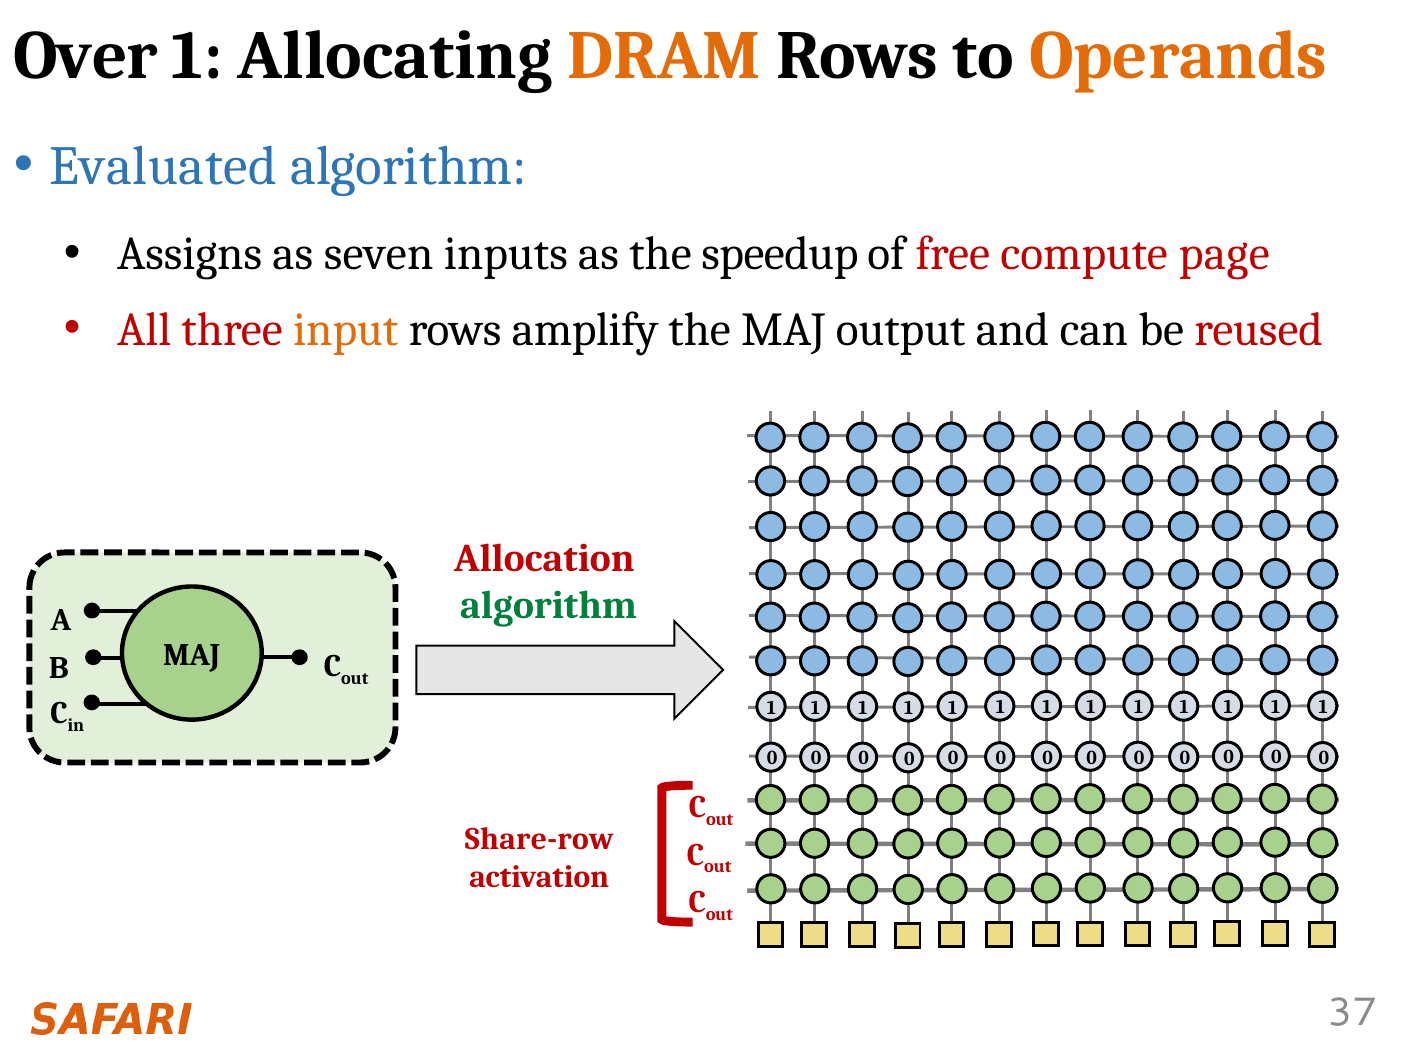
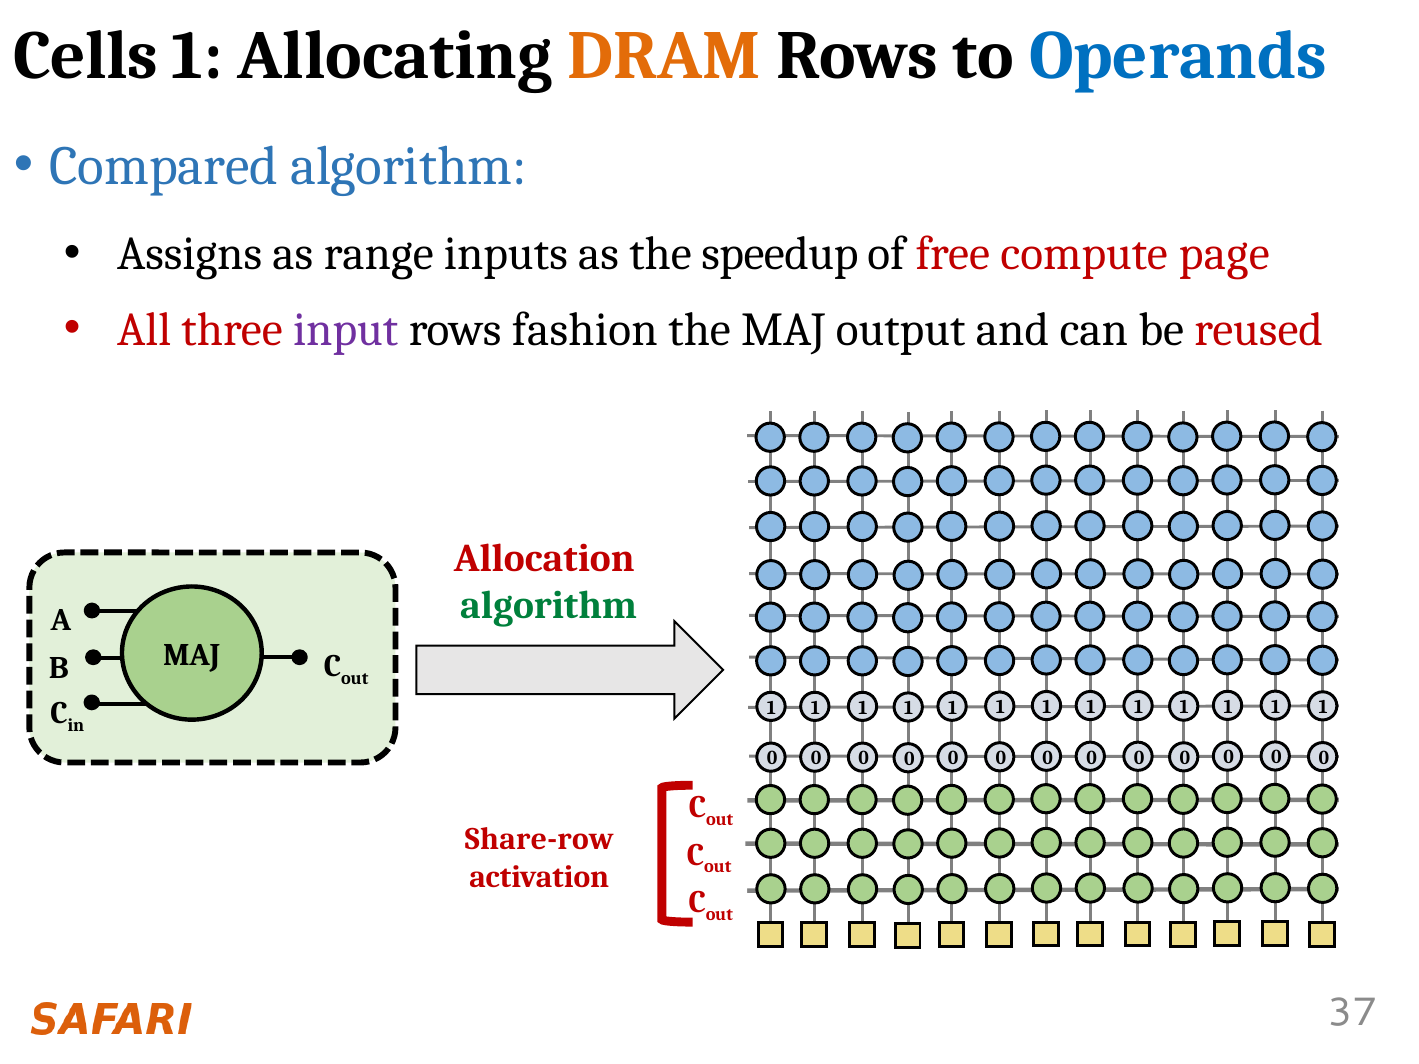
Over: Over -> Cells (86, 56)
Operands colour: orange -> blue (1178, 56)
Evaluated: Evaluated -> Compared (164, 166)
seven: seven -> range (379, 254)
input colour: orange -> purple (346, 330)
amplify: amplify -> fashion (585, 330)
